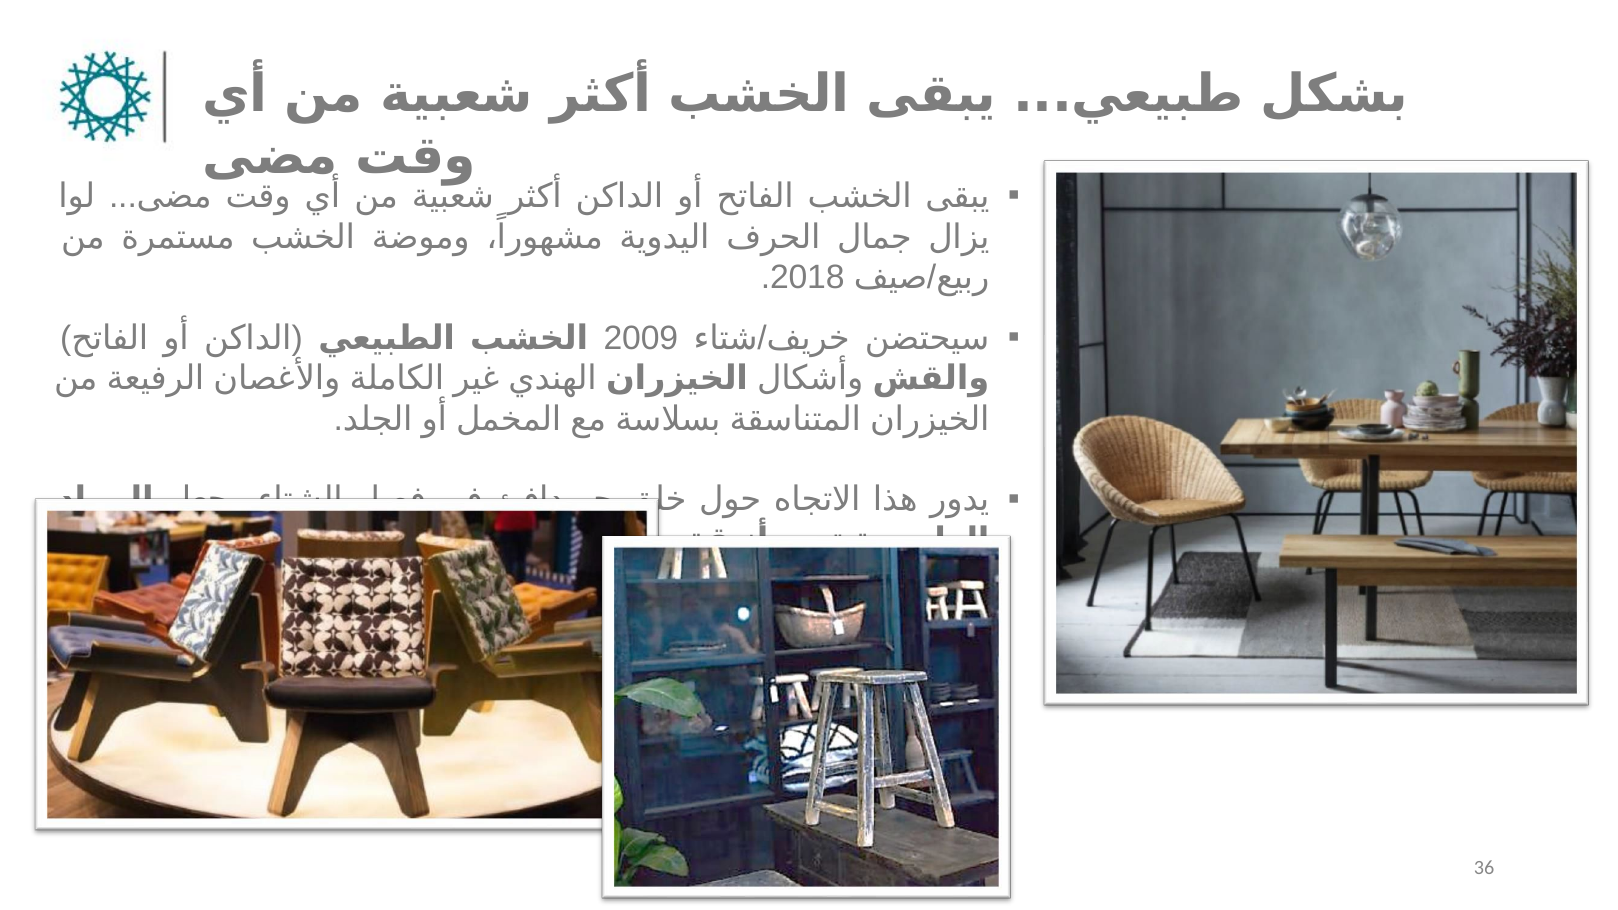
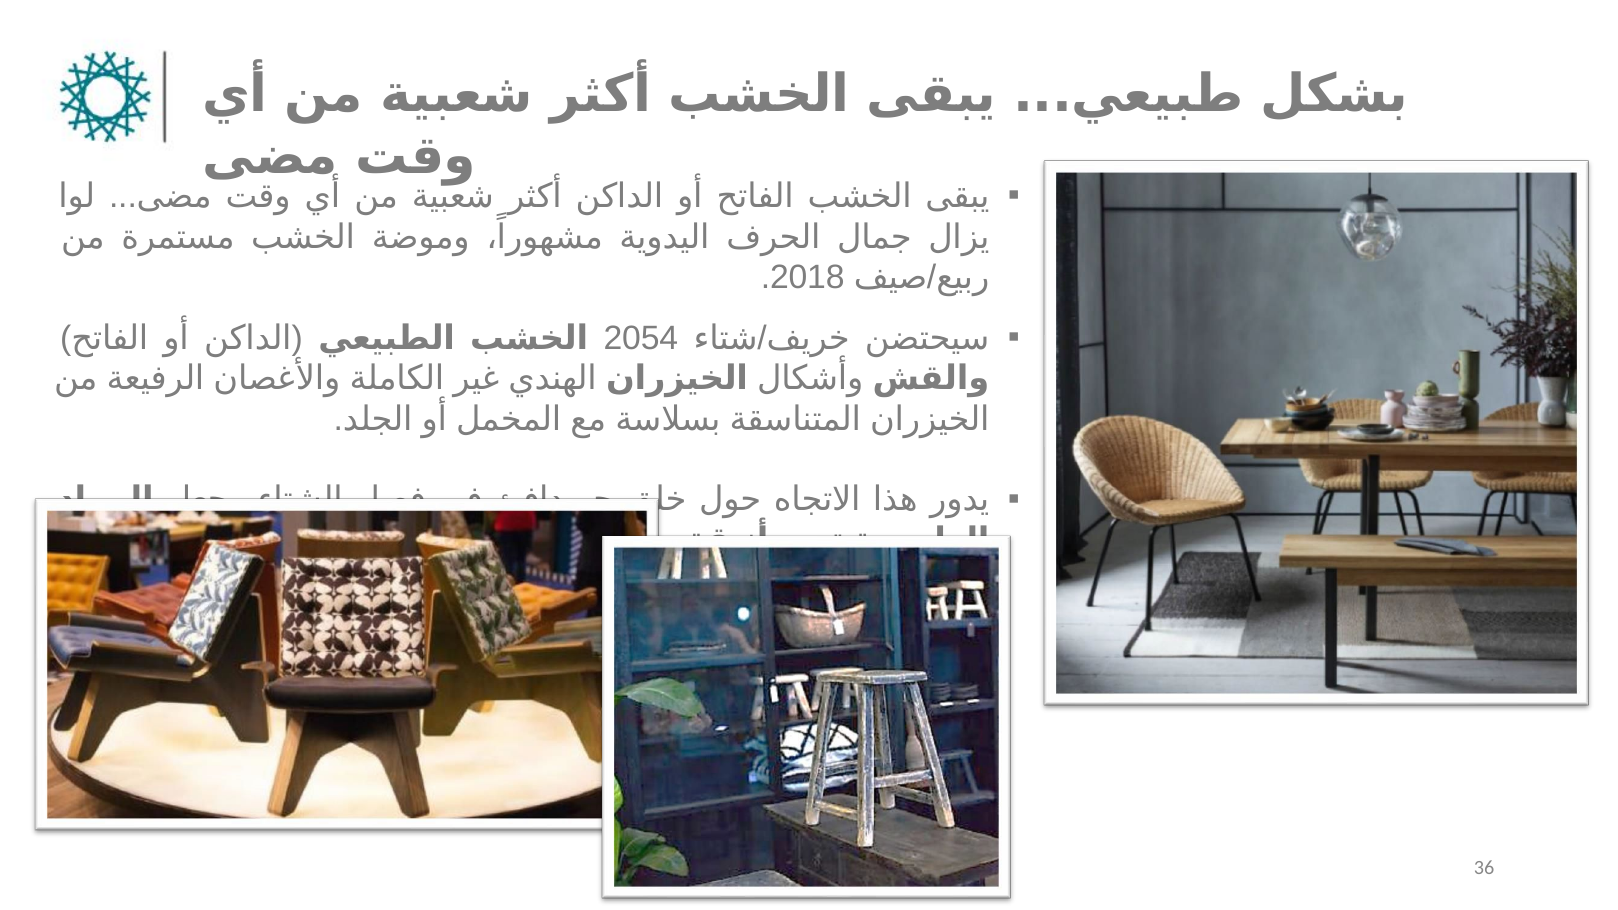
2009: 2009 -> 2054 (641, 338)
